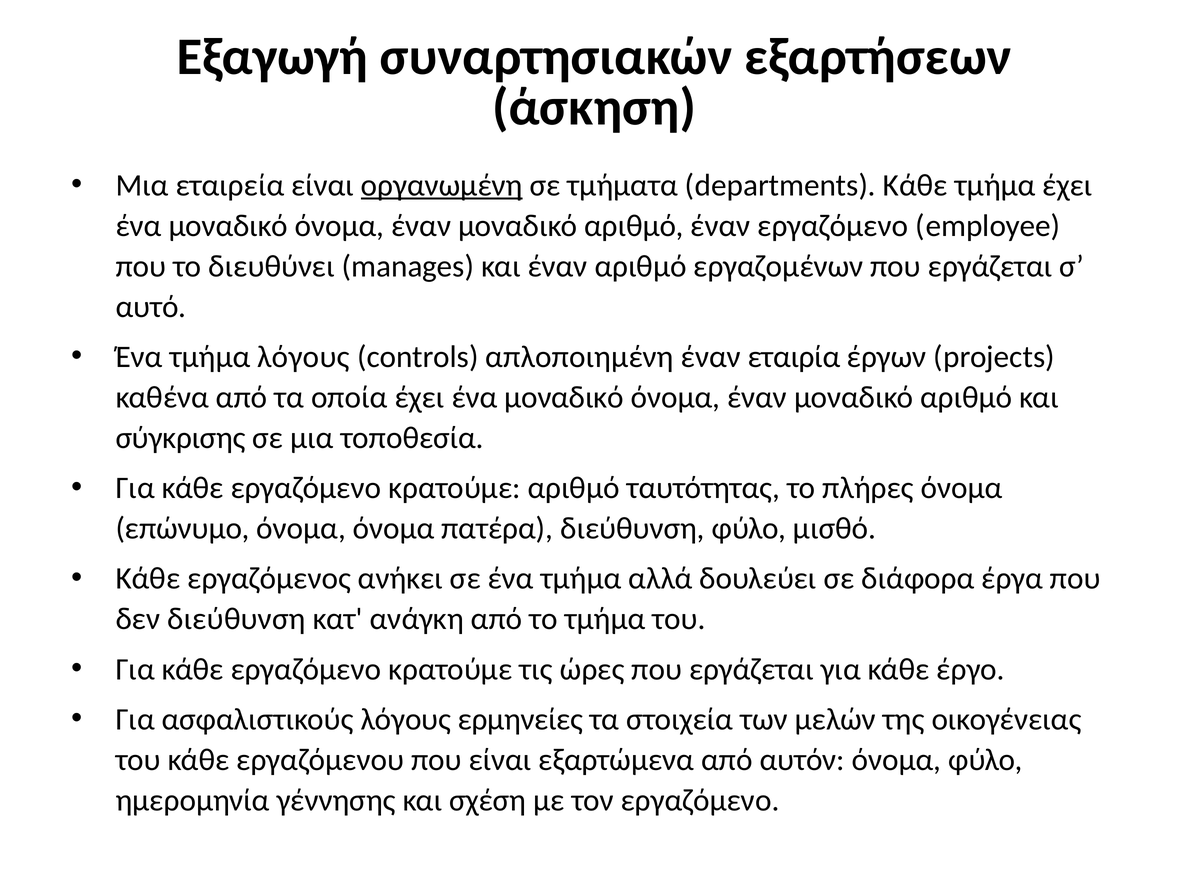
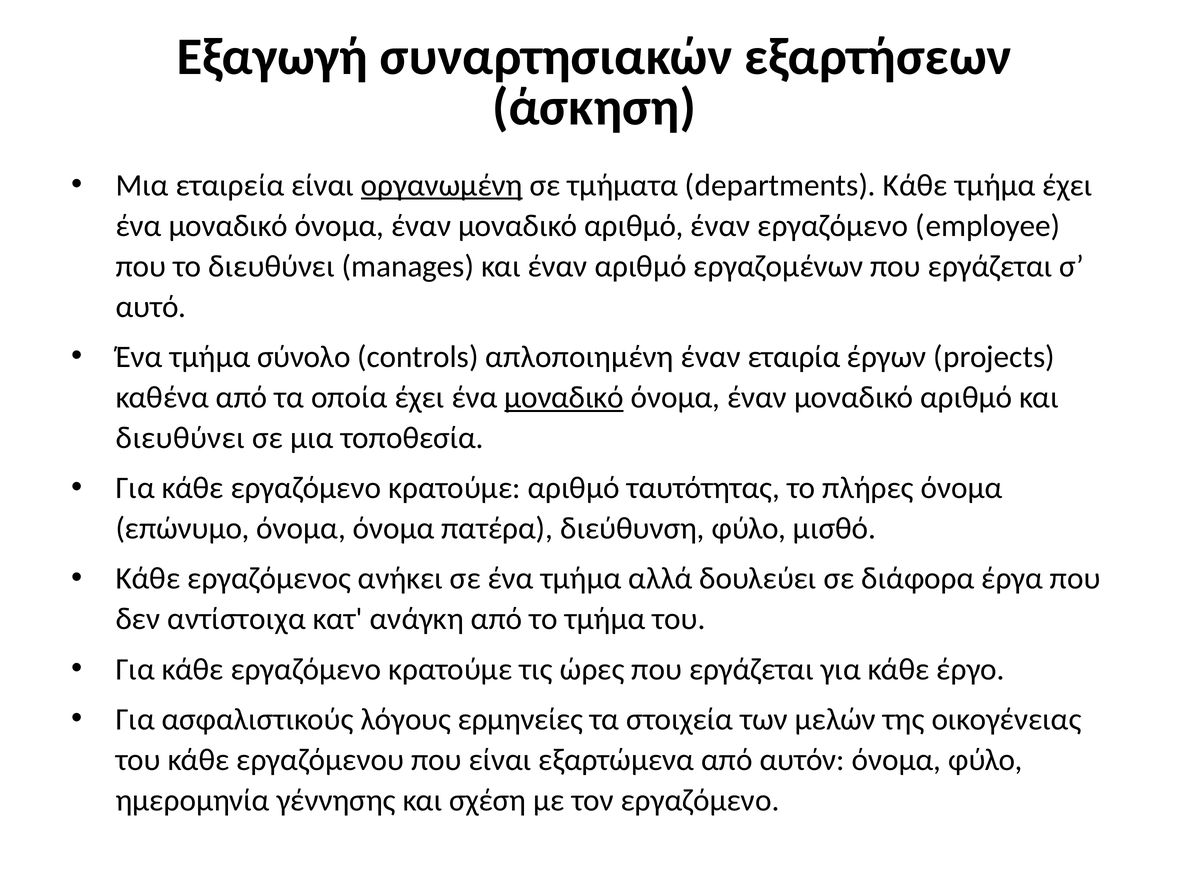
τμήμα λόγους: λόγους -> σύνολο (304, 357)
μοναδικό underline: none -> present (564, 397)
σύγκρισης: σύγκρισης -> διευθύνει (180, 438)
δεν διεύθυνση: διεύθυνση -> αντίστοιχα (236, 619)
